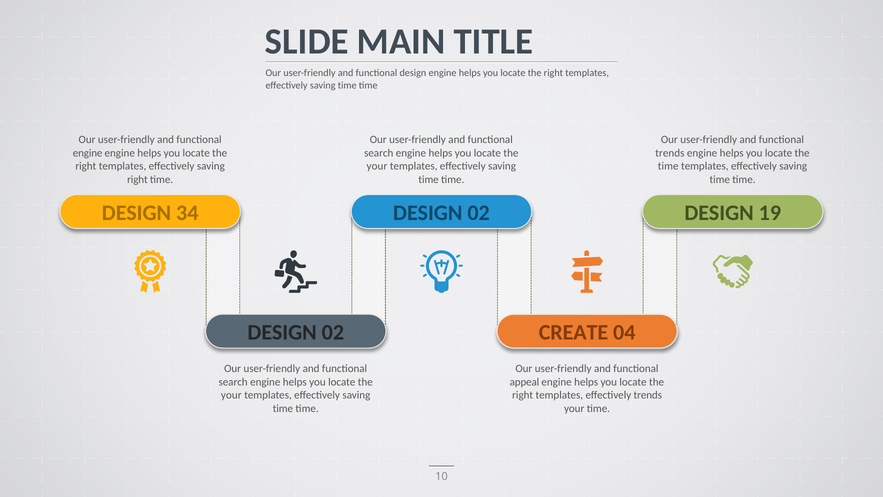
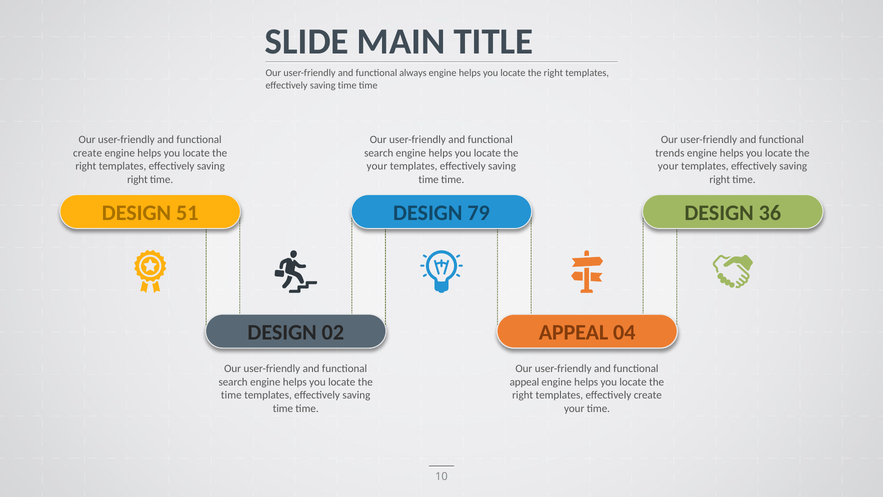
functional design: design -> always (413, 73)
engine: engine -> create (87, 153)
time: time -> your (668, 166)
time: time -> right (720, 179)
34: 34 -> 51 (187, 213)
02: 02 -> 79 (479, 213)
19: 19 -> 36 (770, 213)
02 CREATE: CREATE -> APPEAL (574, 332)
your: your -> time (231, 395)
effectively trends: trends -> create (648, 395)
